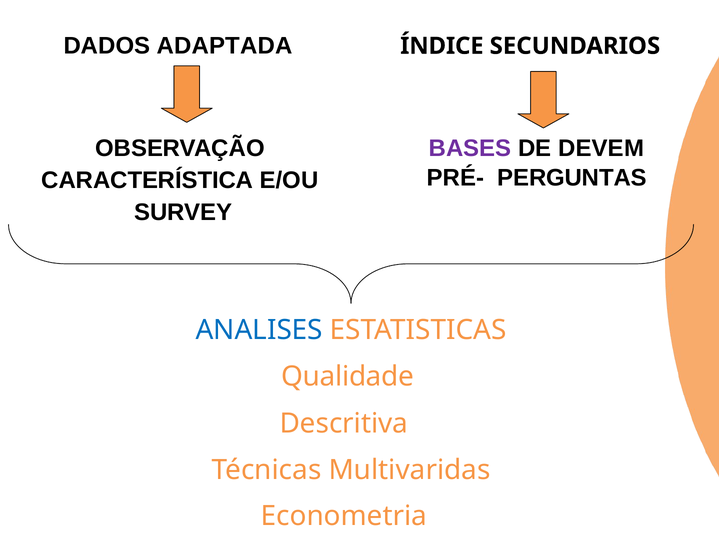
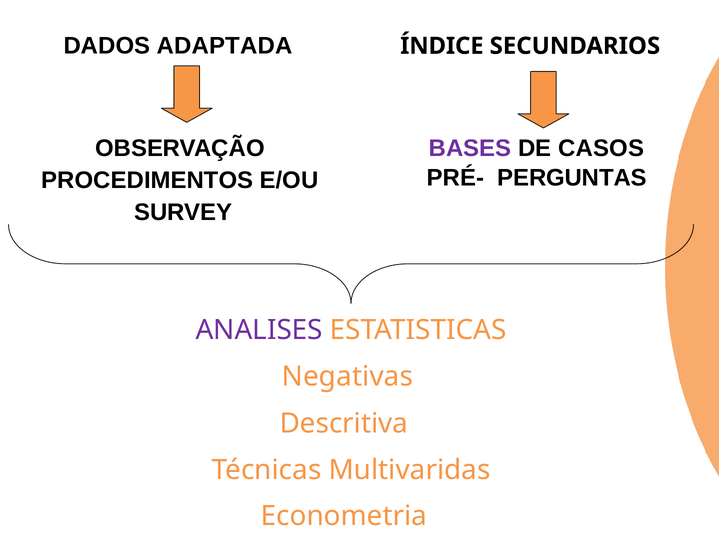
DEVEM: DEVEM -> CASOS (601, 148)
CARACTERÍSTICA: CARACTERÍSTICA -> PROCEDIMENTOS (147, 180)
ANALISES colour: blue -> purple (259, 330)
Qualidade: Qualidade -> Negativas (347, 377)
